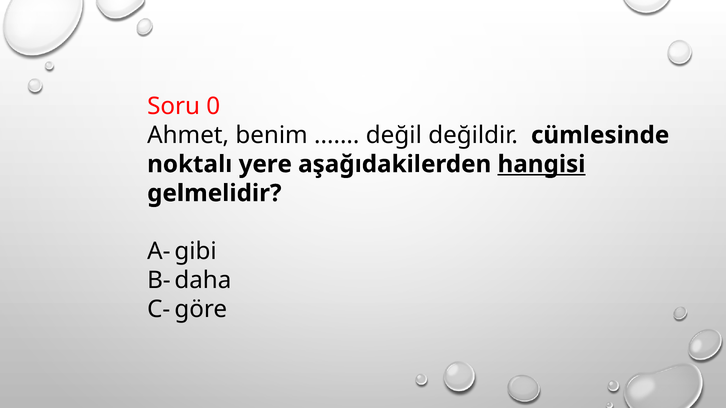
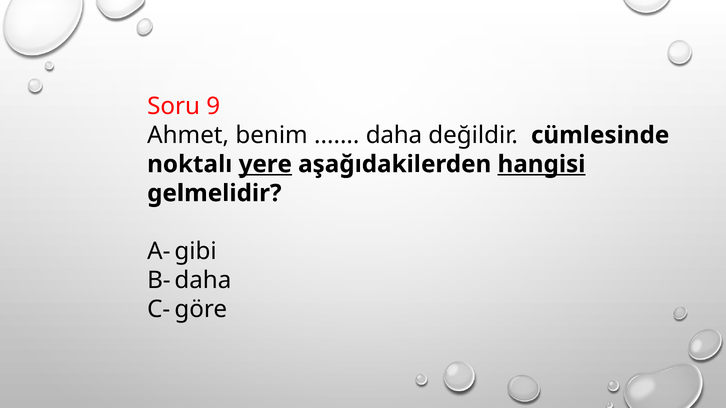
0: 0 -> 9 (213, 106)
değil: değil -> daha (394, 135)
yere underline: none -> present (265, 164)
